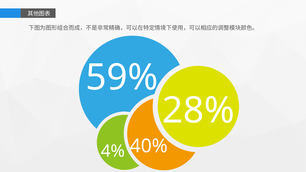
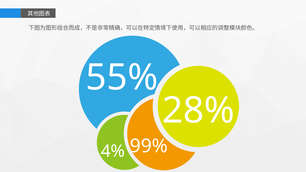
59%: 59% -> 55% (122, 78)
40%: 40% -> 99% (149, 146)
